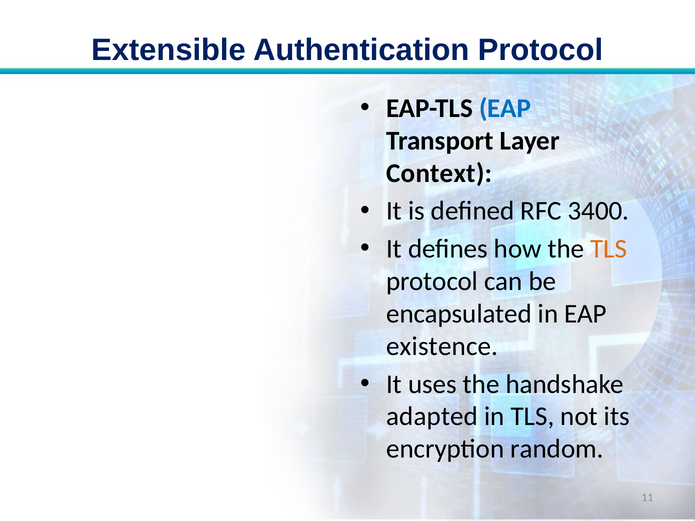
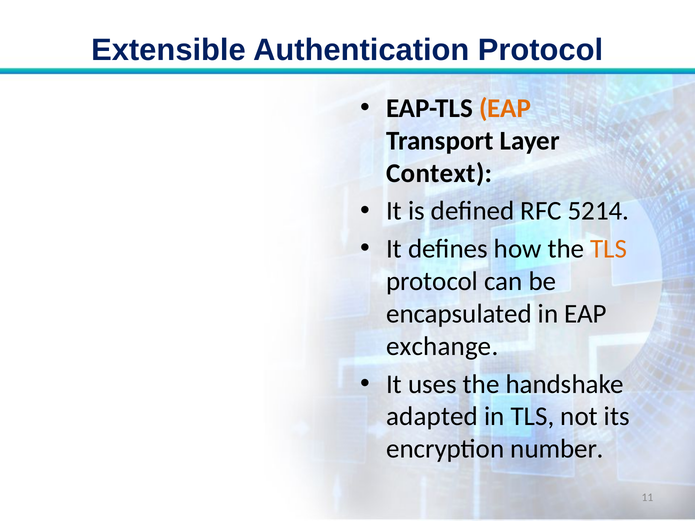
EAP colour: blue -> orange (505, 108)
3400: 3400 -> 5214 (598, 211)
existence: existence -> exchange (442, 346)
random: random -> number (557, 449)
